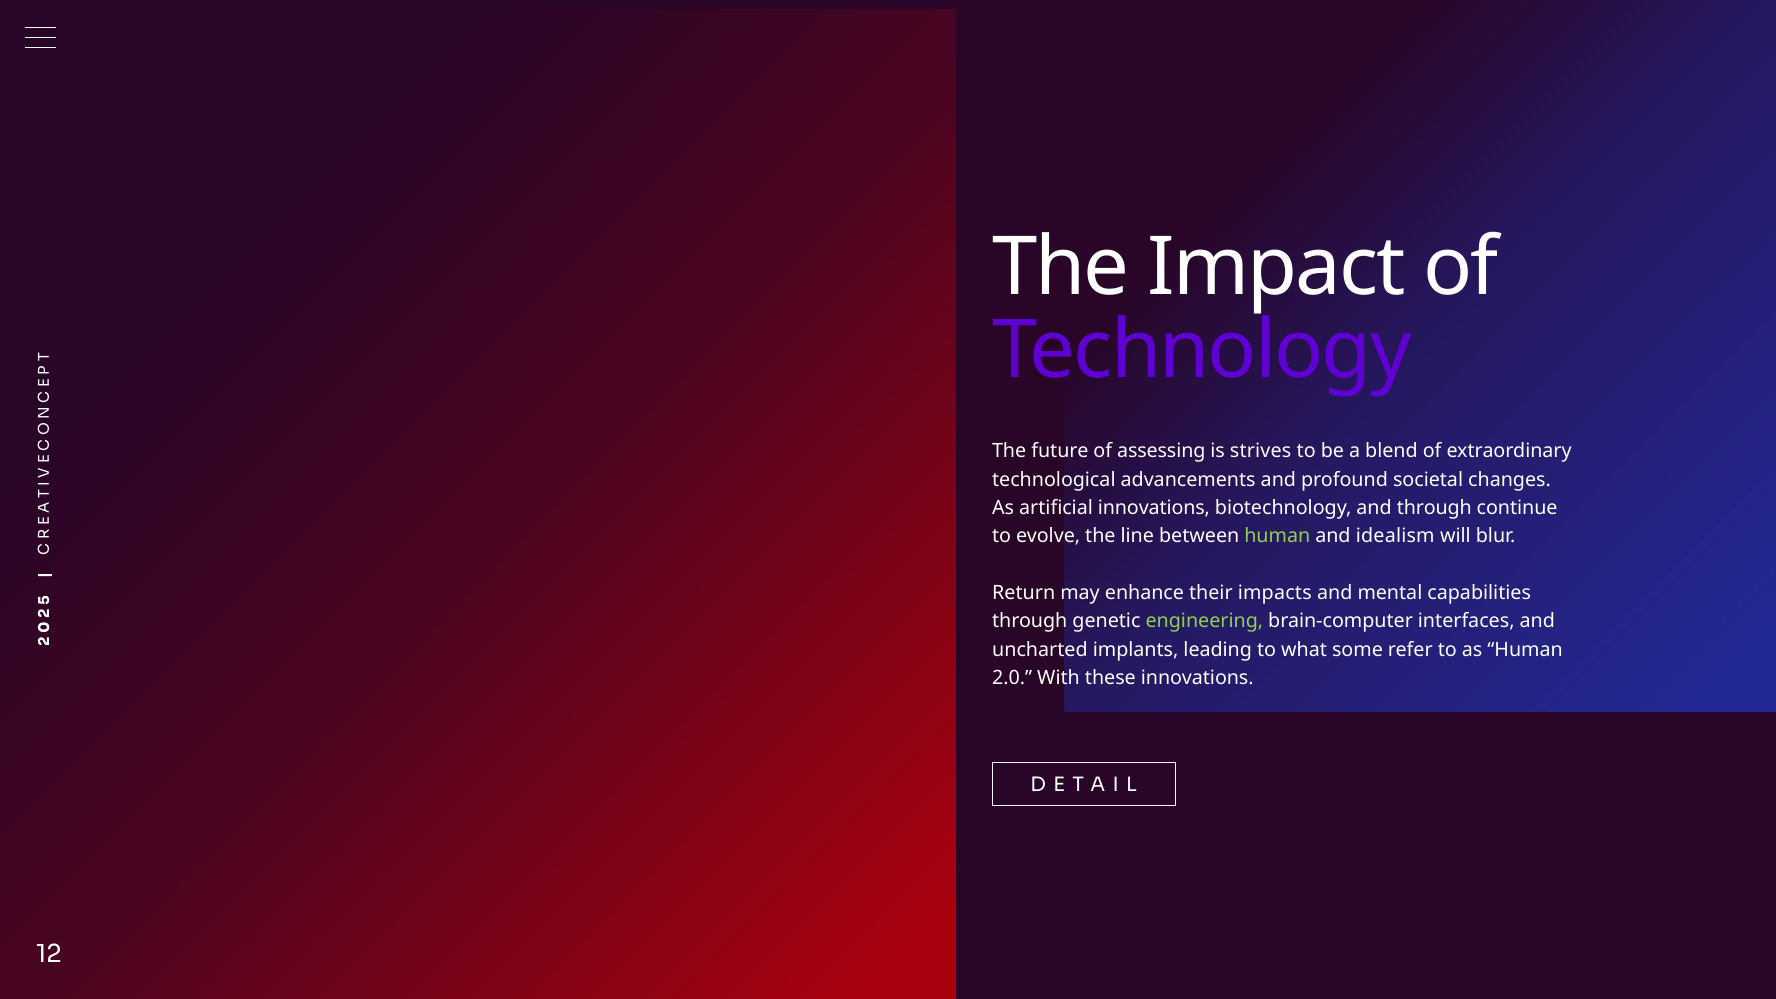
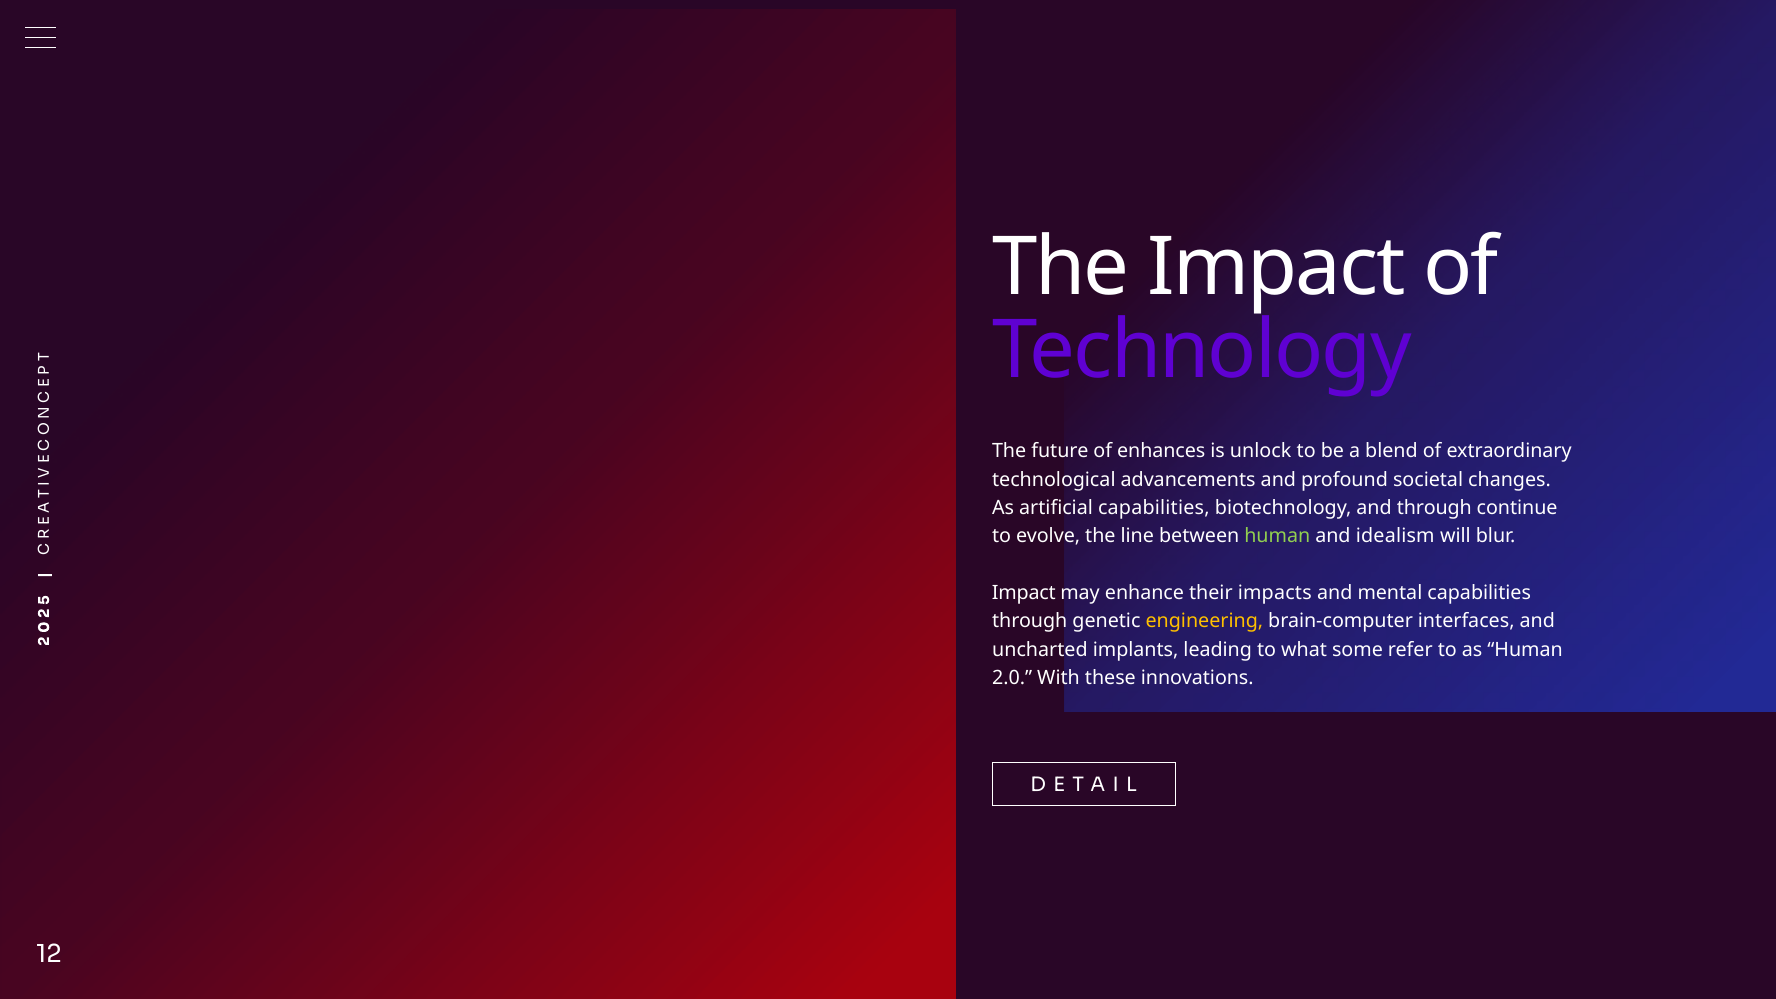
assessing: assessing -> enhances (1161, 451)
strives: strives -> unlock (1261, 451)
artificial innovations: innovations -> capabilities (1154, 508)
Return: Return -> Impact (1024, 593)
engineering colour: light green -> yellow (1204, 621)
